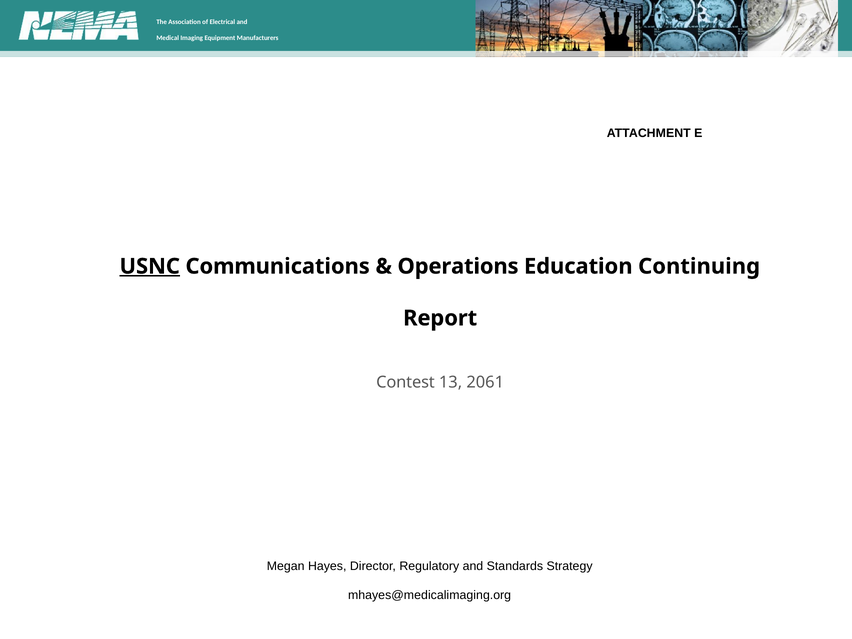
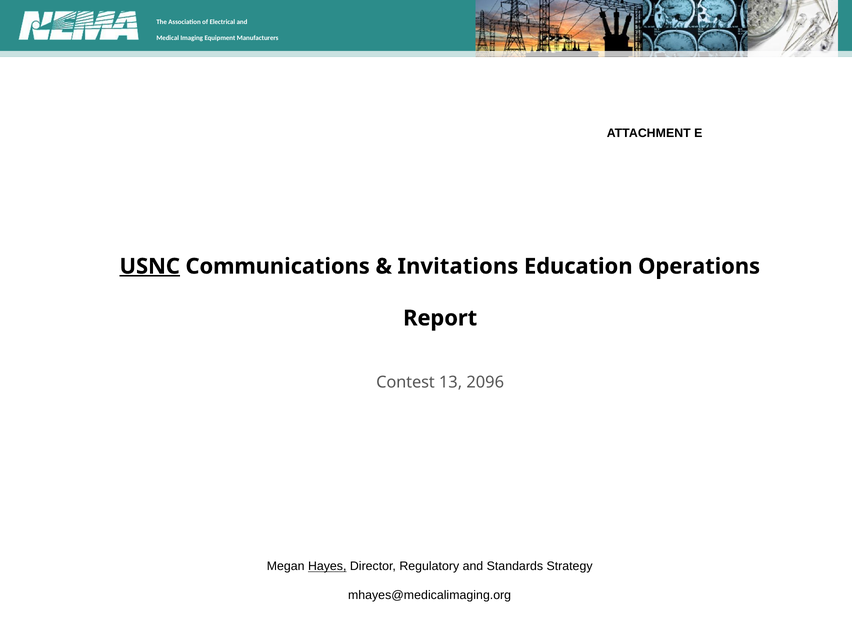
Operations: Operations -> Invitations (458, 266)
Continuing: Continuing -> Operations (699, 266)
2061: 2061 -> 2096 (485, 382)
Hayes underline: none -> present (327, 566)
